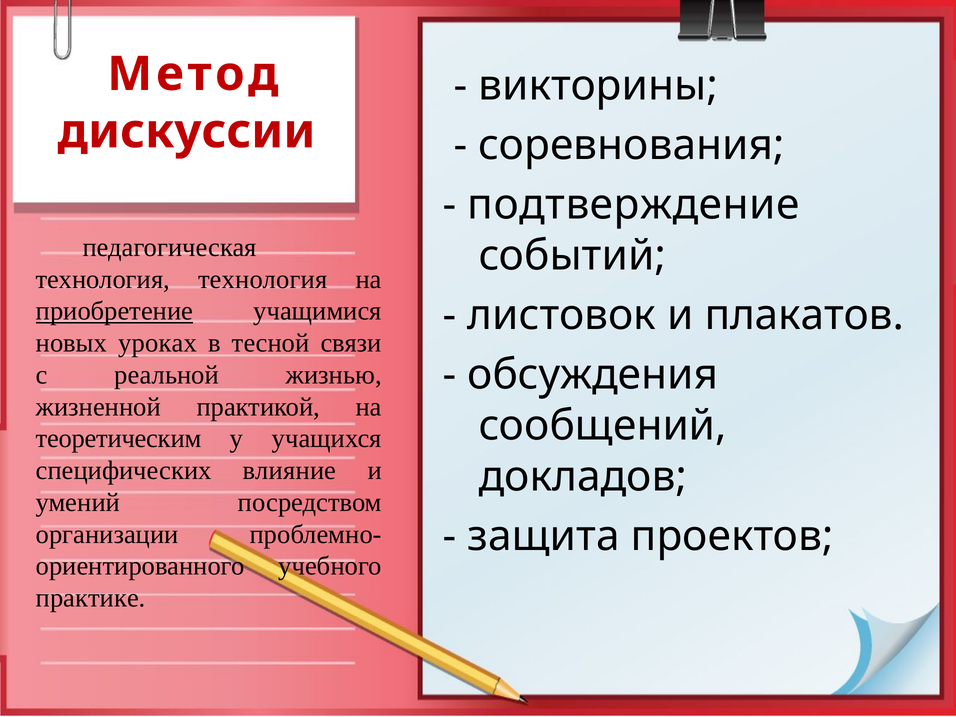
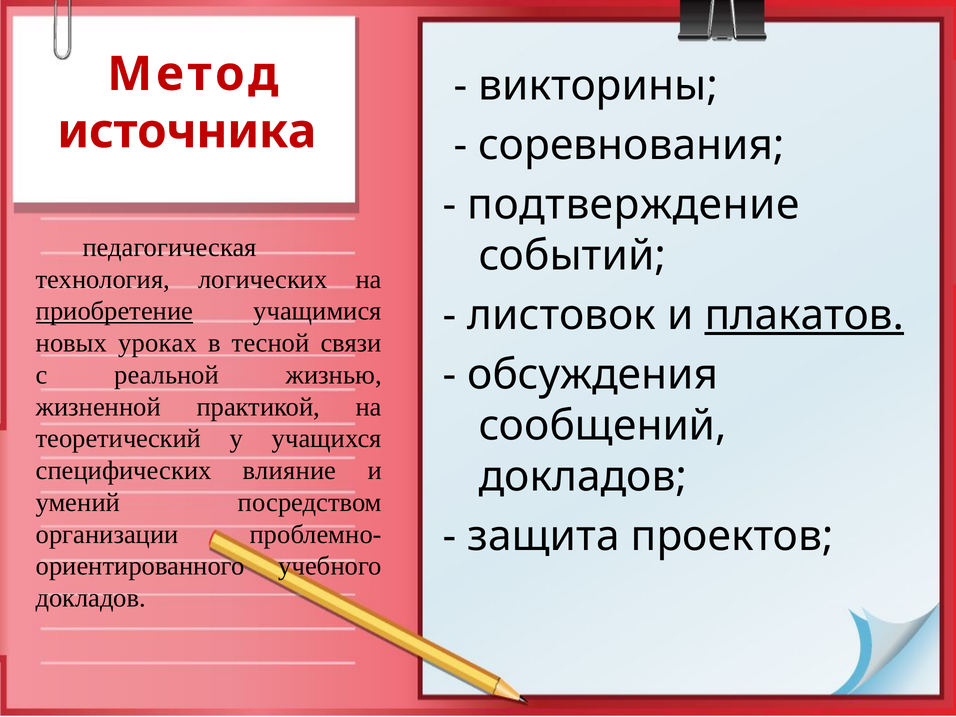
дискуссии: дискуссии -> источника (187, 132)
технология технология: технология -> логических (263, 279)
плакатов underline: none -> present (804, 315)
теоретическим: теоретическим -> теоретический (119, 439)
практике: практике -> докладов (91, 598)
